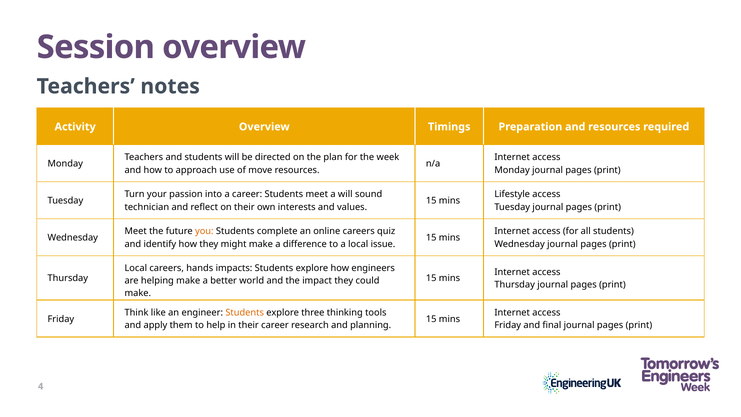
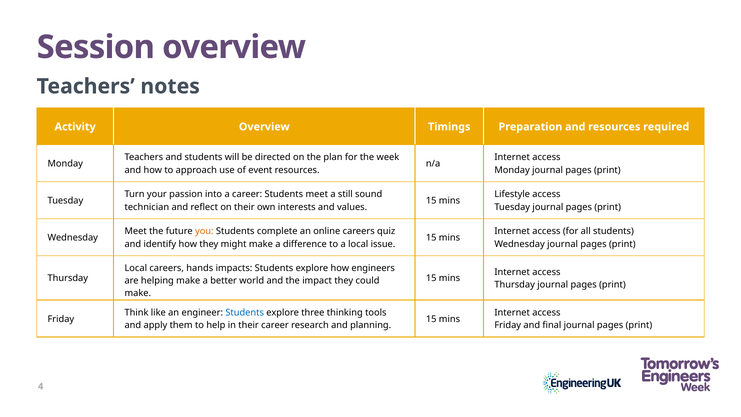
move: move -> event (260, 170)
a will: will -> still (345, 194)
Students colour: orange -> blue (245, 313)
